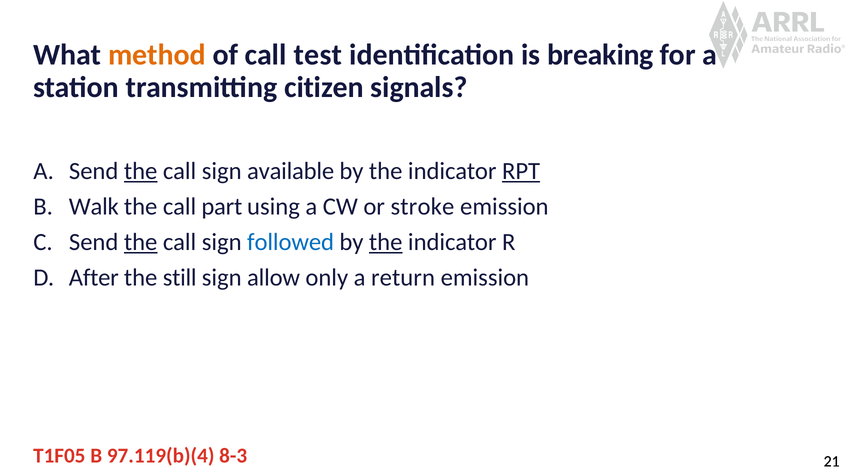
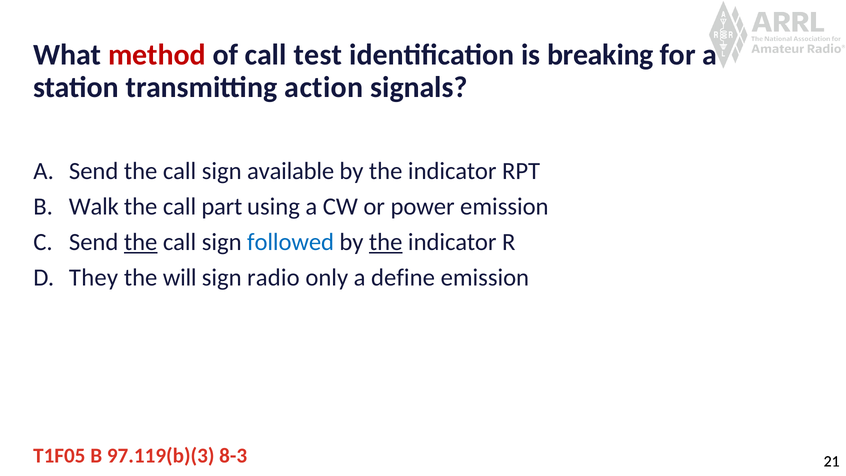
method colour: orange -> red (157, 55)
citizen: citizen -> action (324, 87)
the underline: present -> none (141, 171)
RPT underline: present -> none (521, 171)
stroke: stroke -> power (423, 206)
After: After -> They (94, 277)
still: still -> will (180, 277)
allow: allow -> radio (273, 277)
return: return -> define (403, 277)
97.119(b)(4: 97.119(b)(4 -> 97.119(b)(3 (161, 456)
